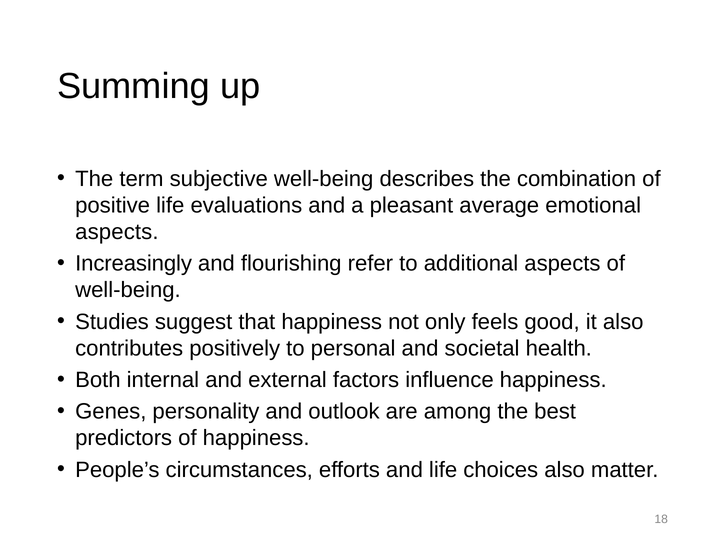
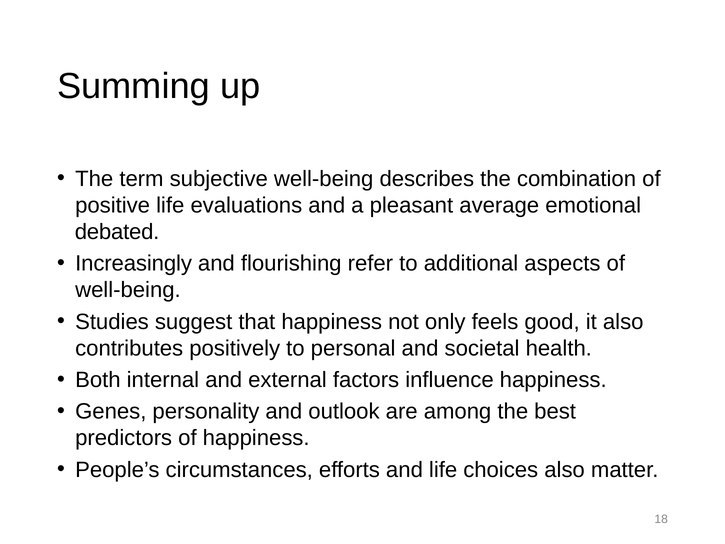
aspects: aspects -> debated (117, 232)
